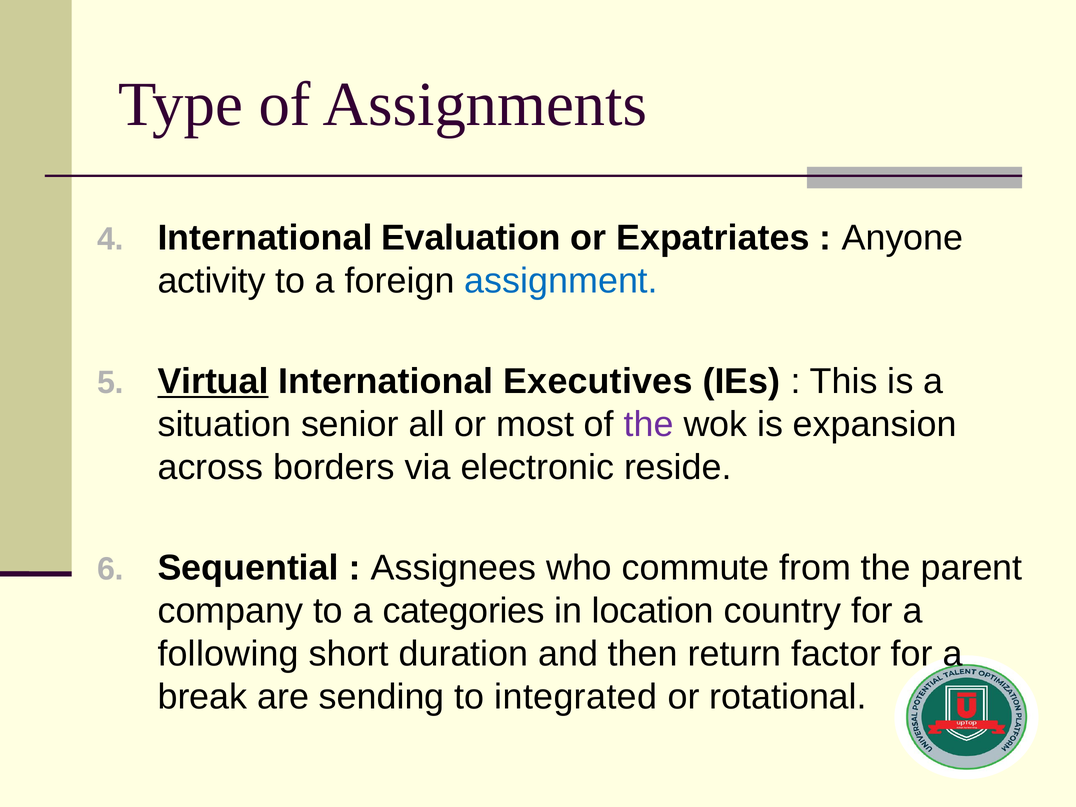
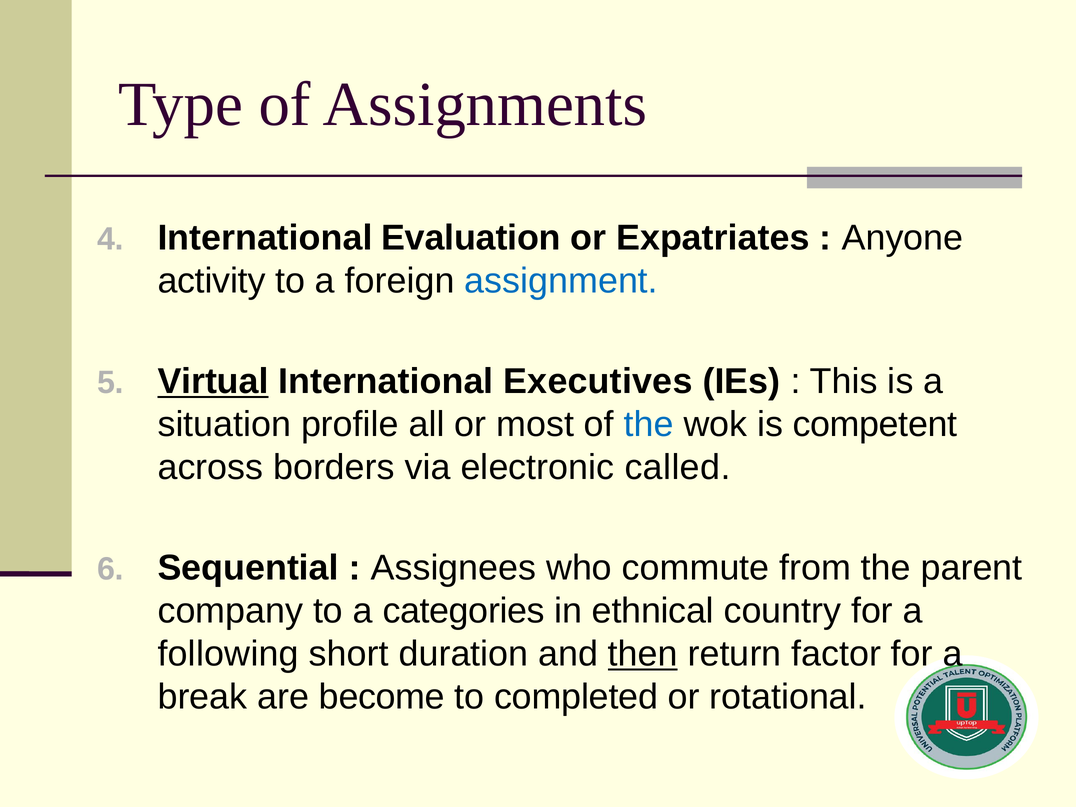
senior: senior -> profile (350, 424)
the colour: purple -> blue (649, 424)
expansion: expansion -> competent (875, 424)
reside: reside -> called (678, 468)
location: location -> ethnical (653, 611)
then underline: none -> present (643, 654)
sending: sending -> become (382, 697)
integrated: integrated -> completed (576, 697)
